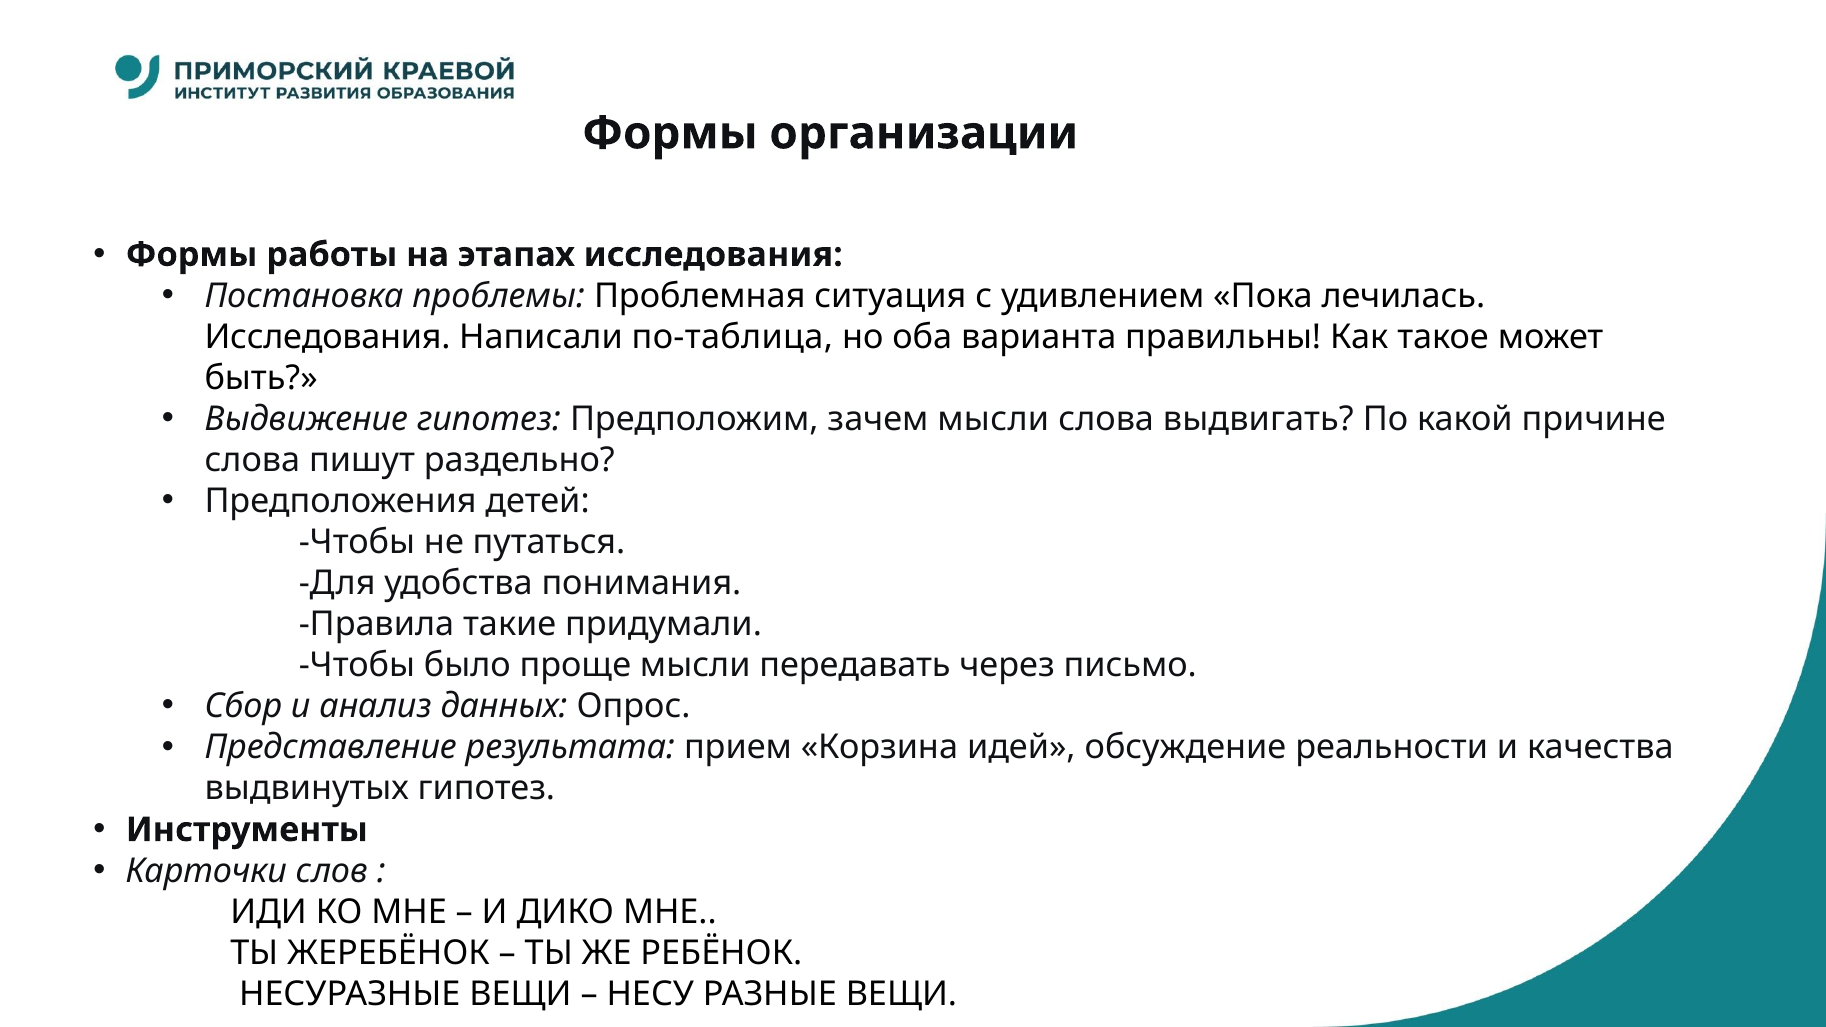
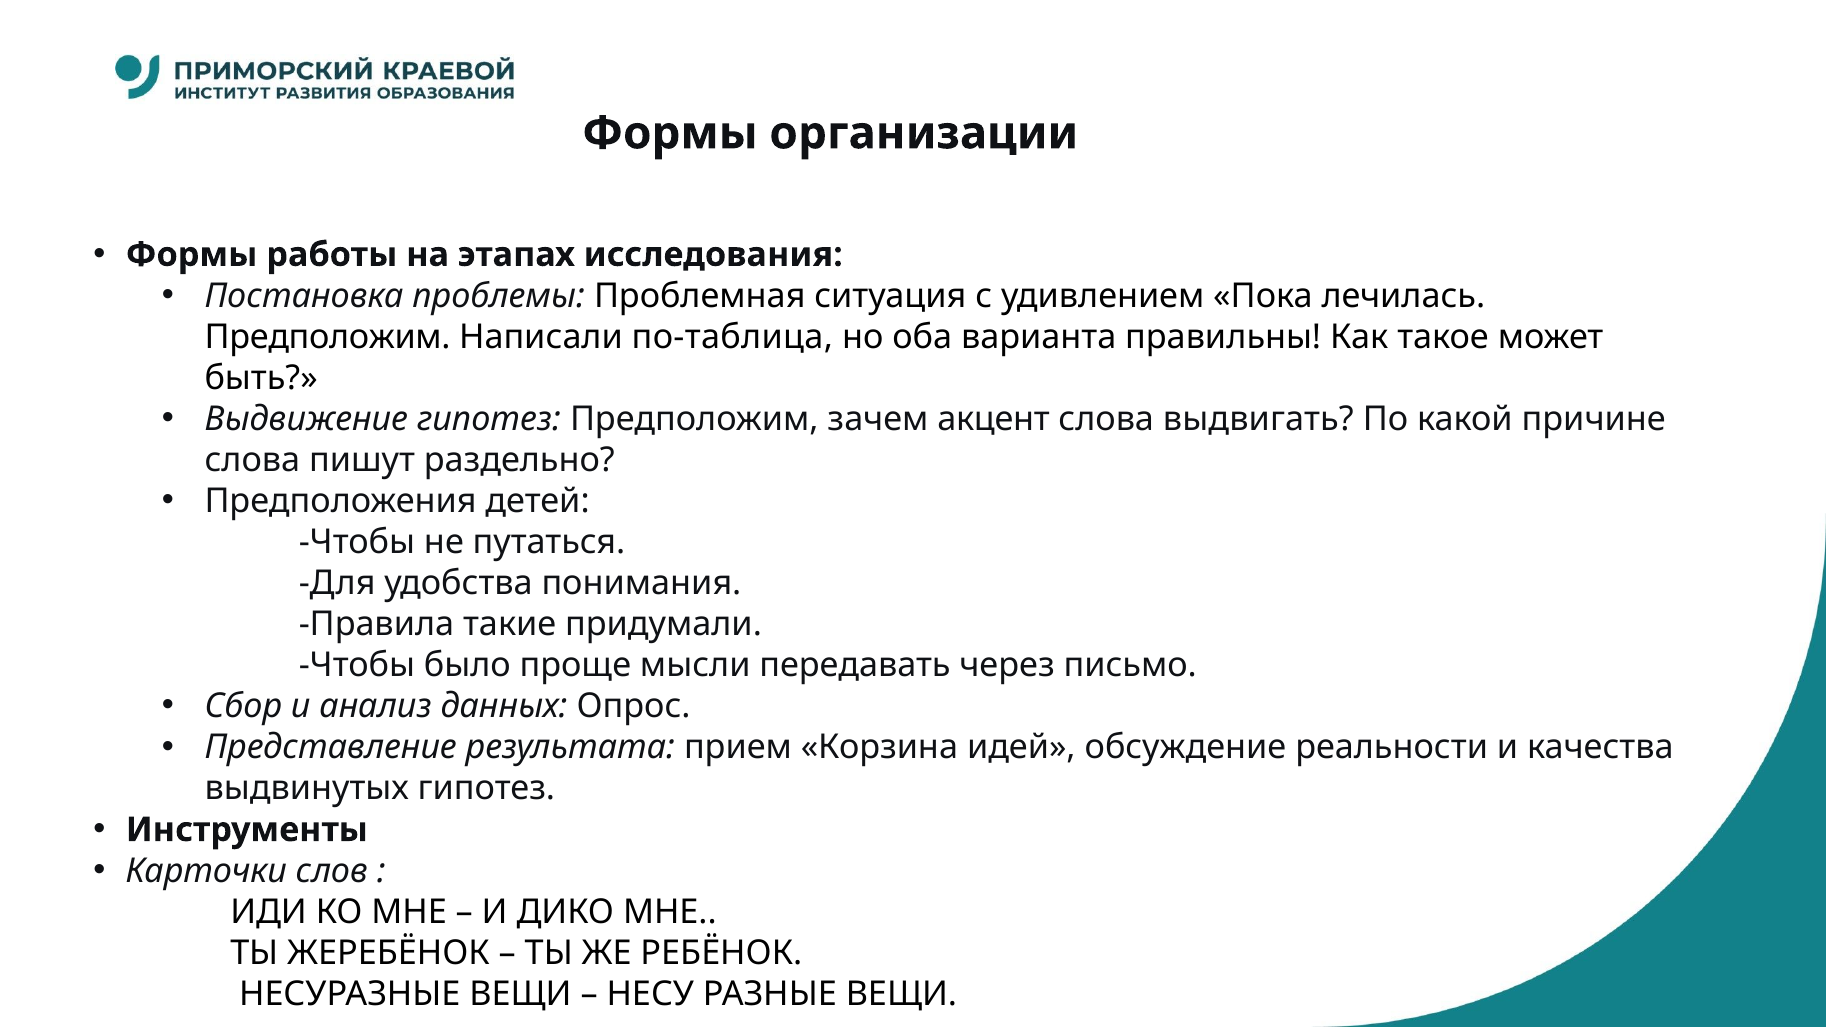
Исследования: Исследования -> Предположим (328, 337)
зачем мысли: мысли -> акцент (994, 419)
